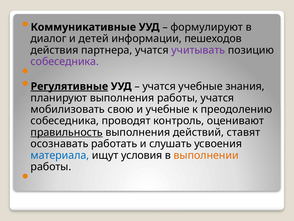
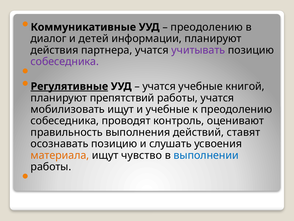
формулируют: формулируют -> преодолению (207, 27)
информации пешеходов: пешеходов -> планируют (213, 39)
знания: знания -> книгой (245, 86)
планируют выполнения: выполнения -> препятствий (122, 98)
мобилизовать свою: свою -> ищут (121, 109)
правильность underline: present -> none (67, 132)
осознавать работать: работать -> позицию (114, 144)
материала colour: blue -> orange (60, 155)
условия: условия -> чувство (142, 155)
выполнении colour: orange -> blue (206, 155)
